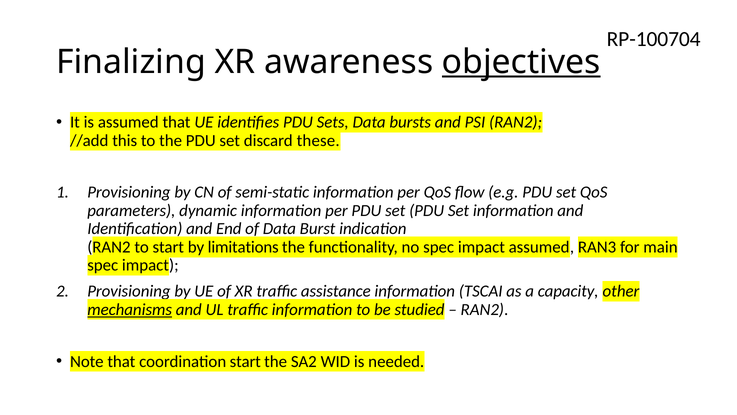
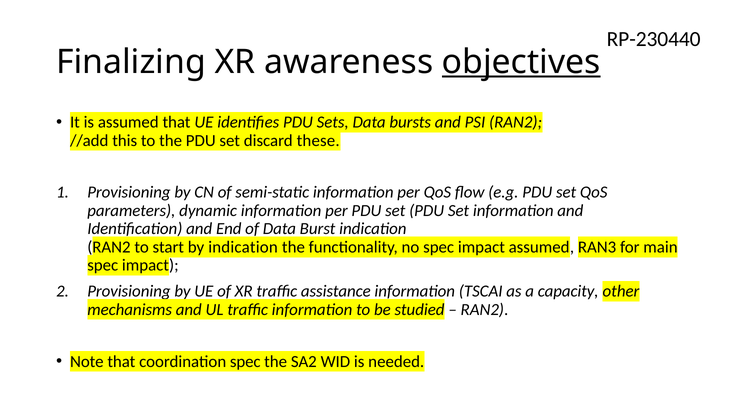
RP-100704: RP-100704 -> RP-230440 (654, 39)
by limitations: limitations -> indication (243, 247)
mechanisms underline: present -> none (130, 309)
coordination start: start -> spec (245, 361)
